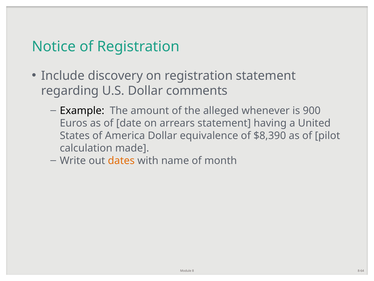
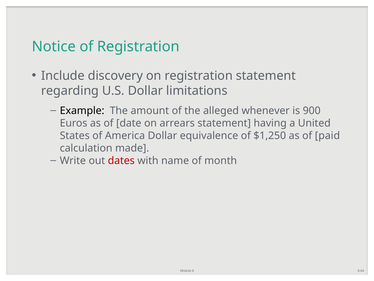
comments: comments -> limitations (197, 91)
$8,390: $8,390 -> $1,250 (270, 135)
pilot: pilot -> paid (327, 135)
dates colour: orange -> red (121, 160)
